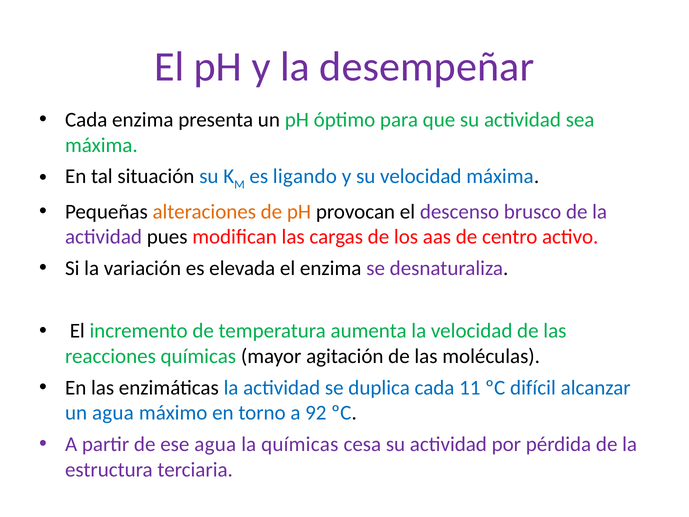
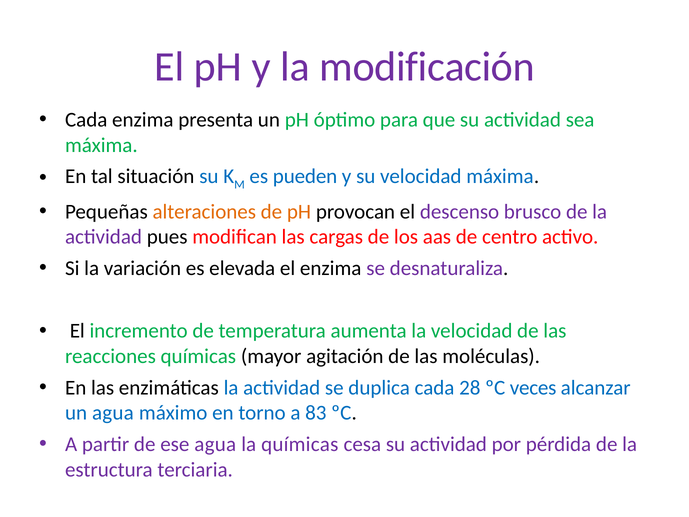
desempeñar: desempeñar -> modificación (427, 67)
ligando: ligando -> pueden (305, 176)
11: 11 -> 28 (470, 388)
difícil: difícil -> veces (533, 388)
92: 92 -> 83 (316, 413)
